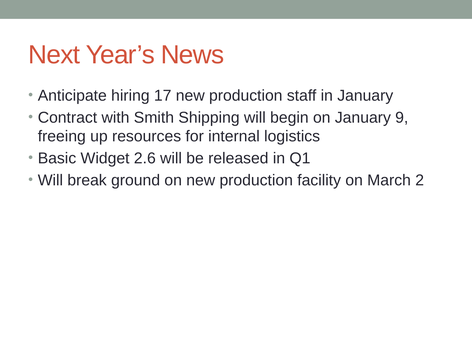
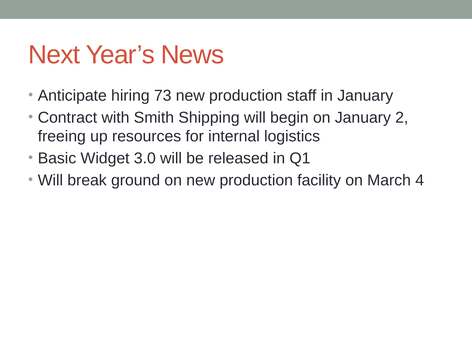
17: 17 -> 73 (163, 96)
9: 9 -> 2 (402, 118)
2.6: 2.6 -> 3.0 (145, 158)
2: 2 -> 4 (420, 180)
